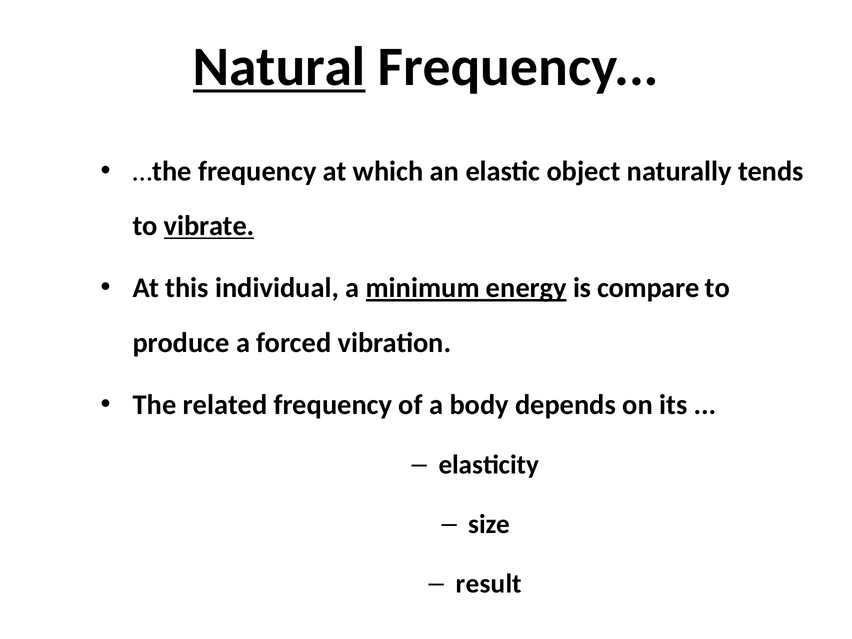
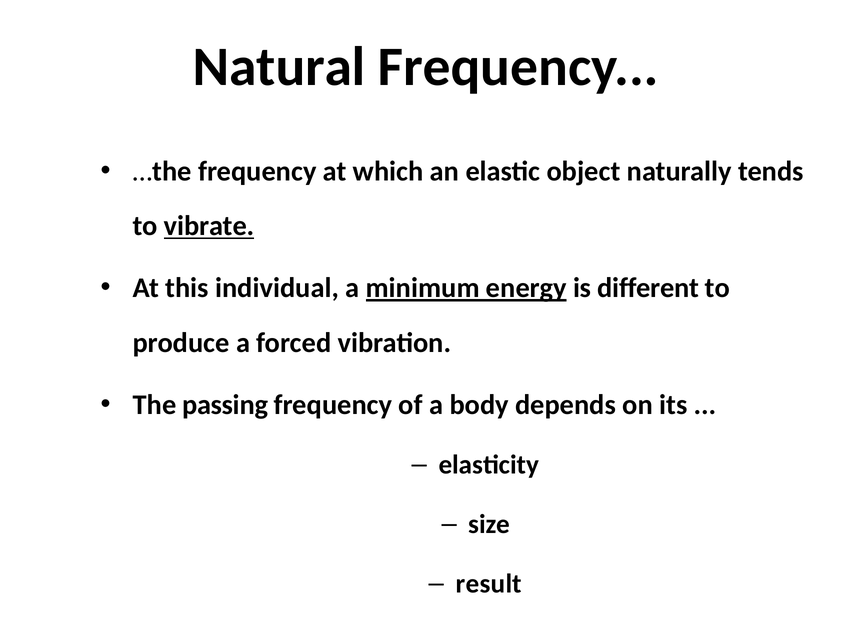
Natural underline: present -> none (279, 67)
compare: compare -> different (648, 288)
related: related -> passing (225, 405)
